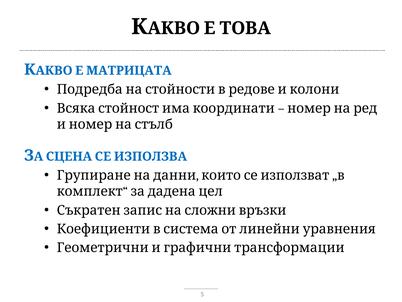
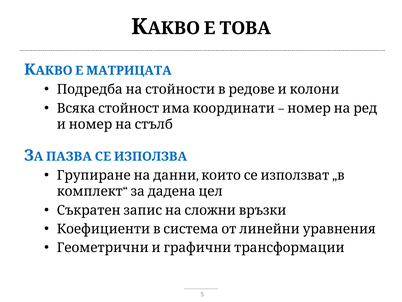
СЦЕНА: СЦЕНА -> ПАЗВА (69, 156)
